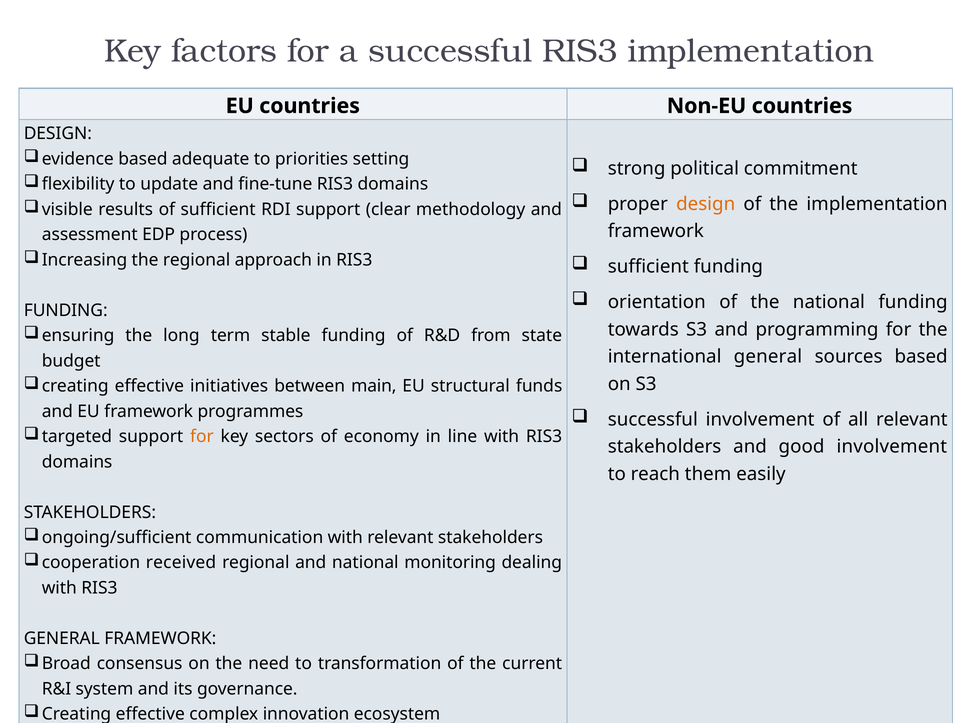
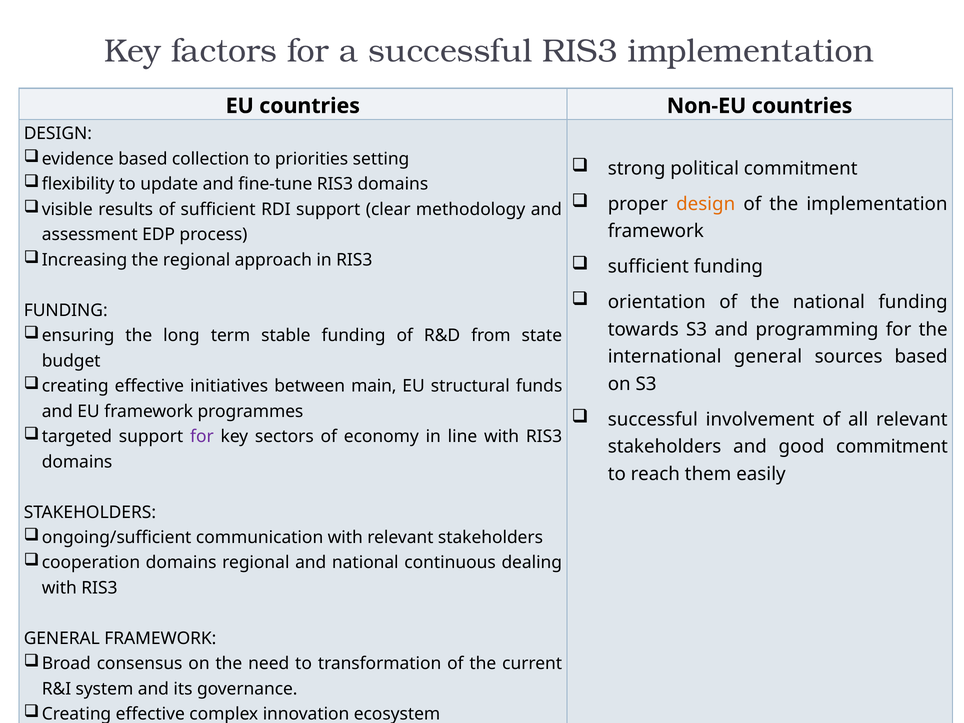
adequate: adequate -> collection (211, 159)
for colour: orange -> purple (202, 437)
good involvement: involvement -> commitment (892, 447)
cooperation received: received -> domains (181, 563)
monitoring: monitoring -> continuous (450, 563)
